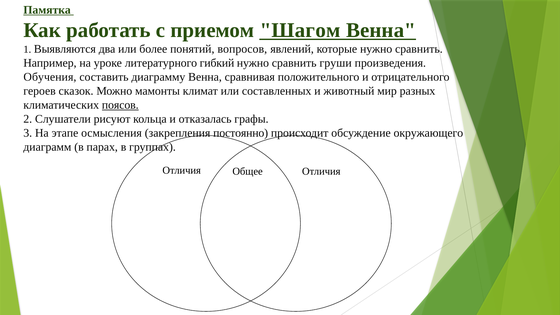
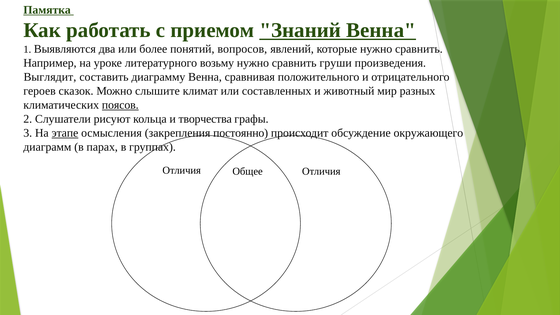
Шагом: Шагом -> Знаний (300, 30)
гибкий: гибкий -> возьму (217, 63)
Обучения: Обучения -> Выглядит (50, 77)
мамонты: мамонты -> слышите (157, 91)
отказалась: отказалась -> творчества (205, 119)
этапе underline: none -> present (65, 133)
